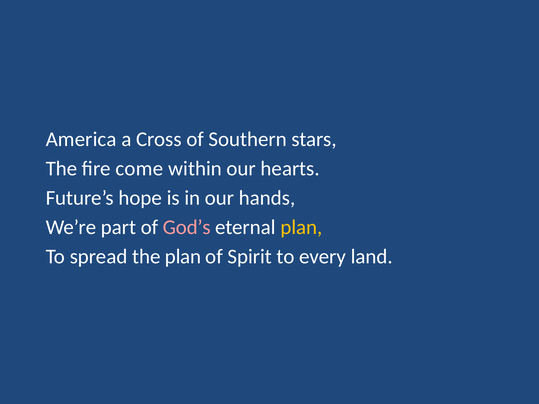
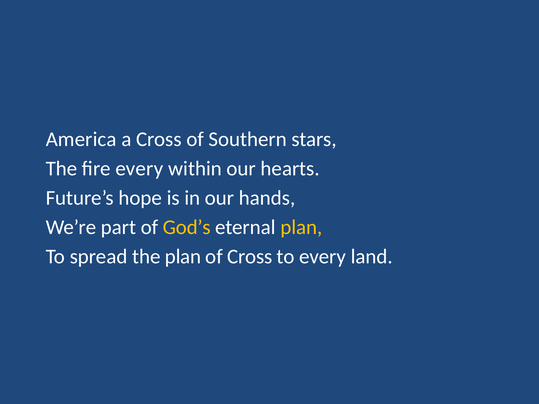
fire come: come -> every (139, 169)
God’s colour: pink -> yellow (187, 227)
of Spirit: Spirit -> Cross (250, 257)
